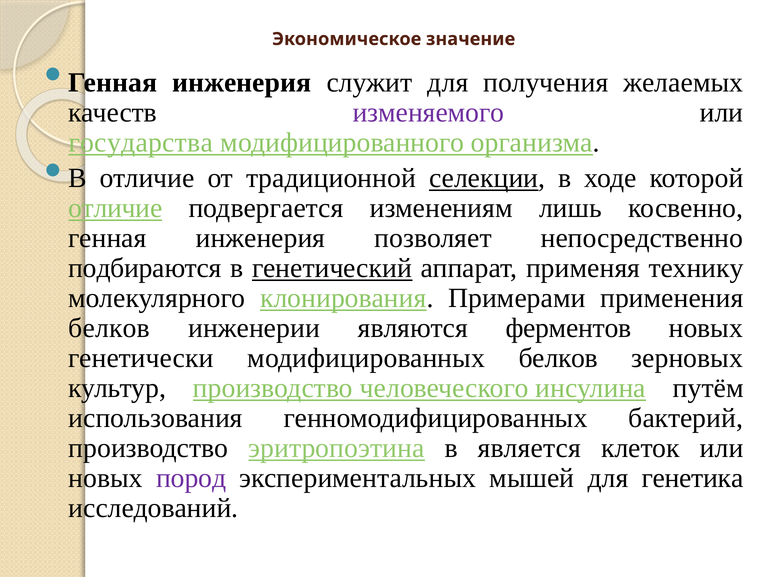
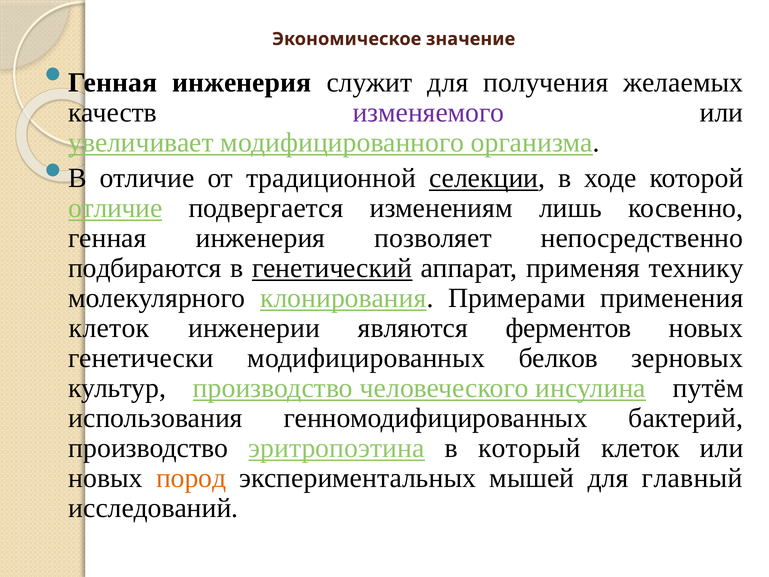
государства: государства -> увеличивает (141, 142)
белков: белков -> клеток (109, 328)
является: является -> который (529, 448)
пород colour: purple -> orange (191, 478)
генетика: генетика -> главный (692, 478)
